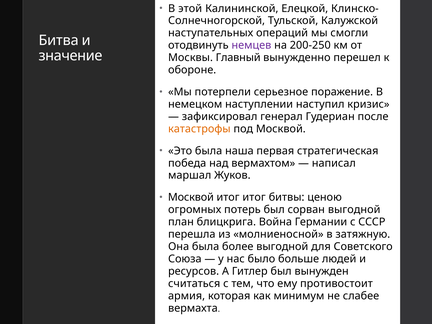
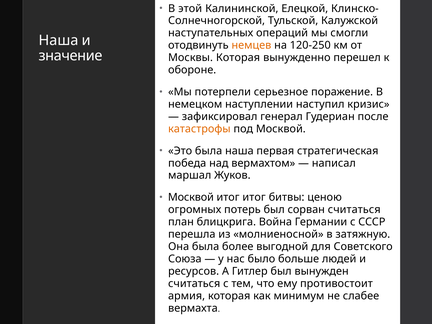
Битва: Битва -> Наша (58, 40)
немцев colour: purple -> orange (251, 45)
200-250: 200-250 -> 120-250 (310, 45)
Москвы Главный: Главный -> Которая (238, 58)
сорван выгодной: выгодной -> считаться (354, 210)
